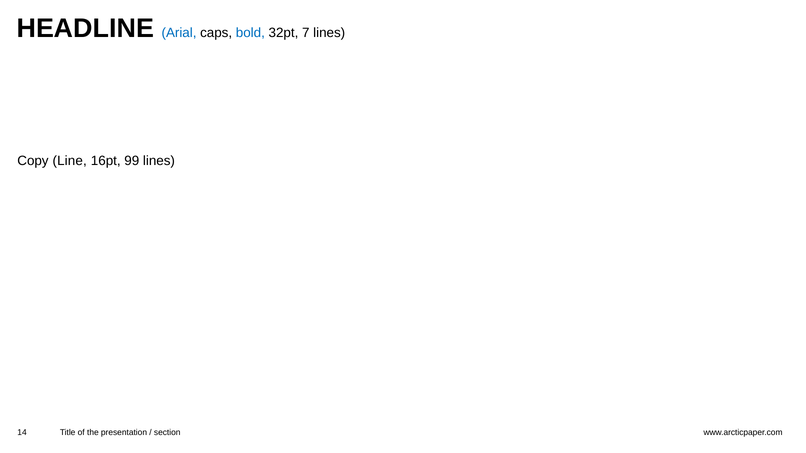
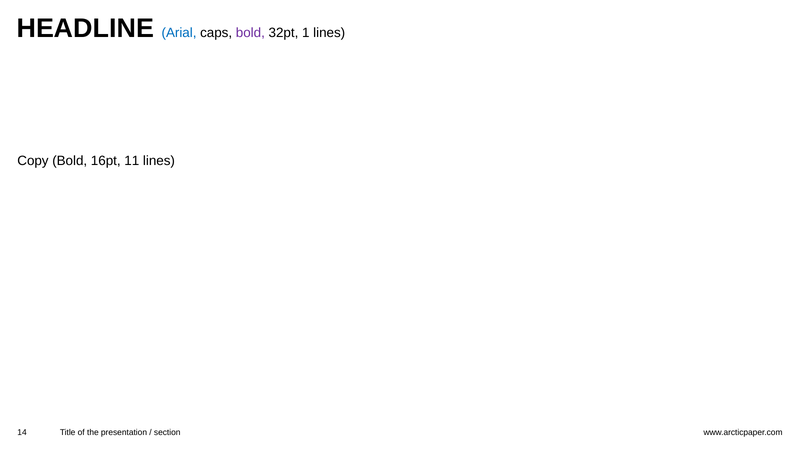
bold colour: blue -> purple (250, 33)
7: 7 -> 1 (306, 33)
Copy Line: Line -> Bold (70, 161)
99: 99 -> 11 (132, 161)
